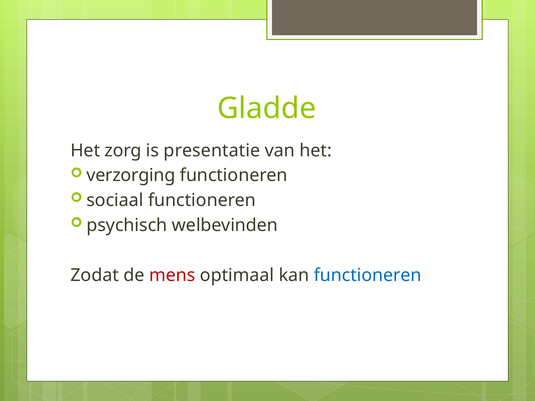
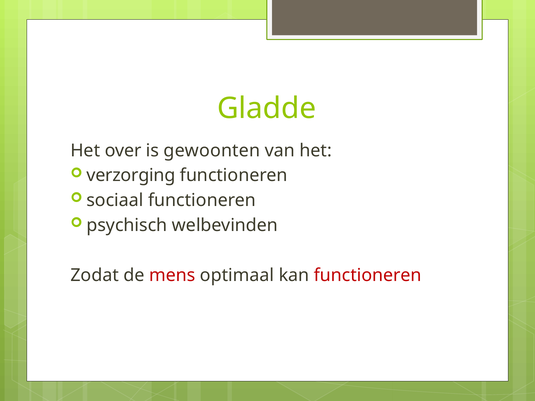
zorg: zorg -> over (123, 151)
presentatie: presentatie -> gewoonten (212, 151)
functioneren colour: blue -> red (368, 275)
